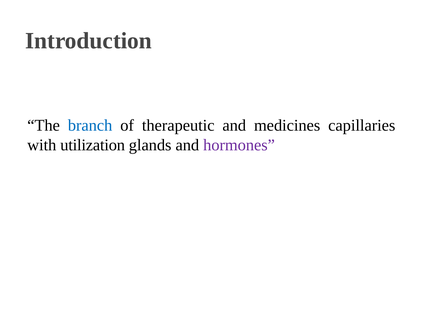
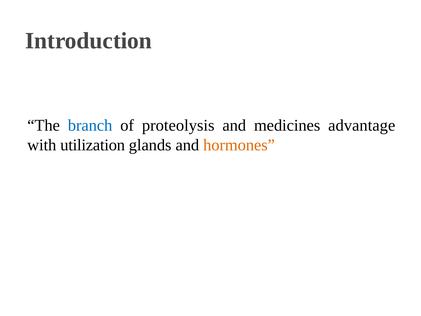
therapeutic: therapeutic -> proteolysis (178, 125)
capillaries: capillaries -> advantage (362, 125)
hormones colour: purple -> orange (239, 145)
